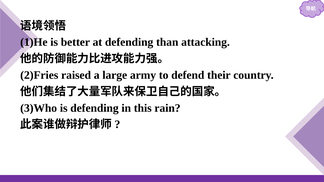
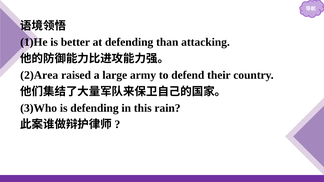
2)Fries: 2)Fries -> 2)Area (39, 75)
